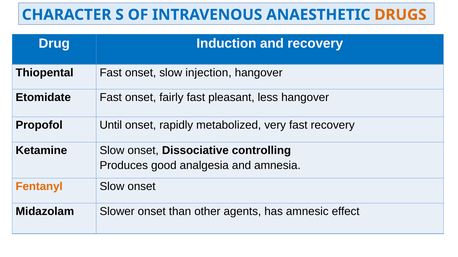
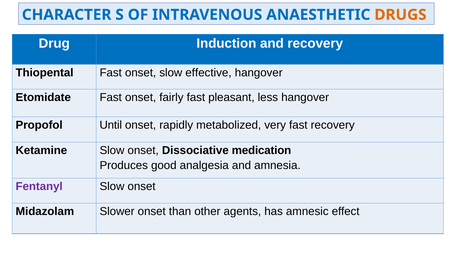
injection: injection -> effective (208, 73)
controlling: controlling -> medication (262, 151)
Fentanyl colour: orange -> purple (39, 187)
